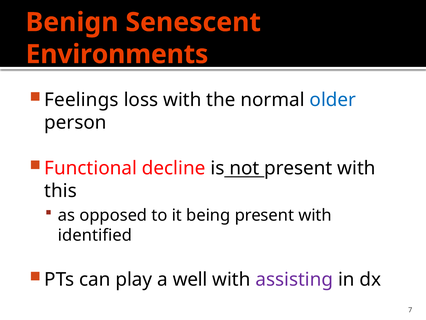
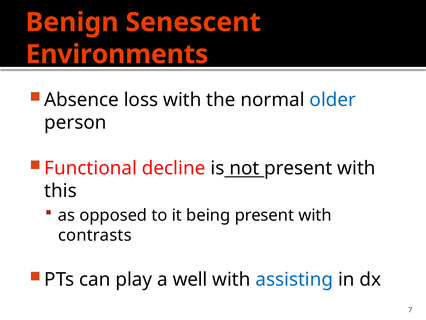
Feelings: Feelings -> Absence (82, 100)
identified: identified -> contrasts (95, 235)
assisting colour: purple -> blue (294, 279)
